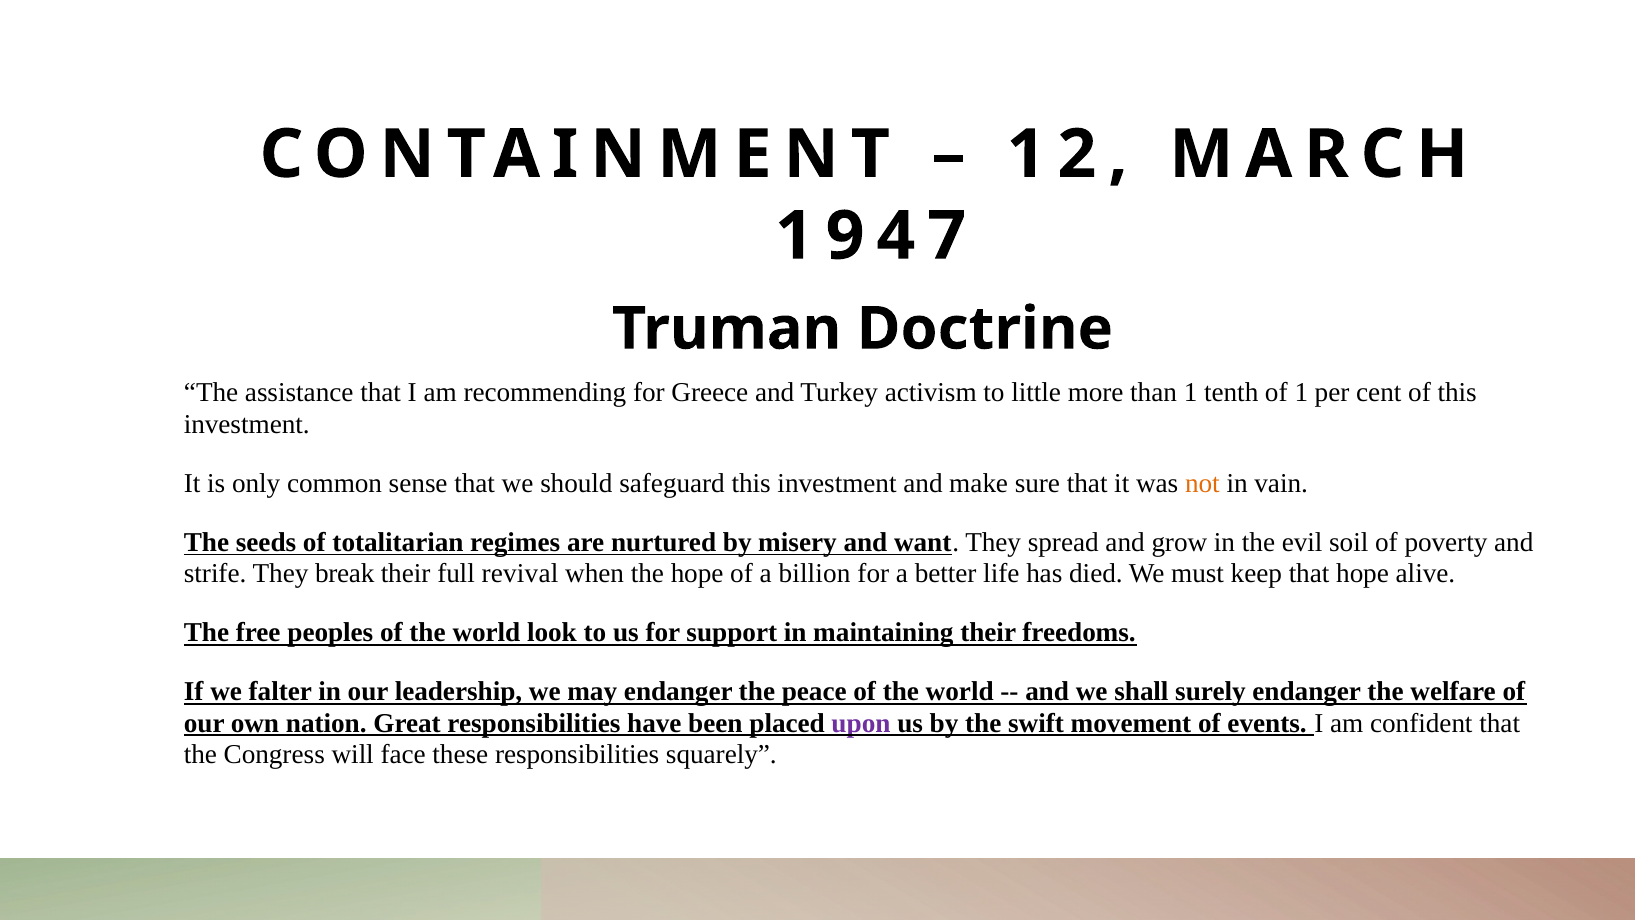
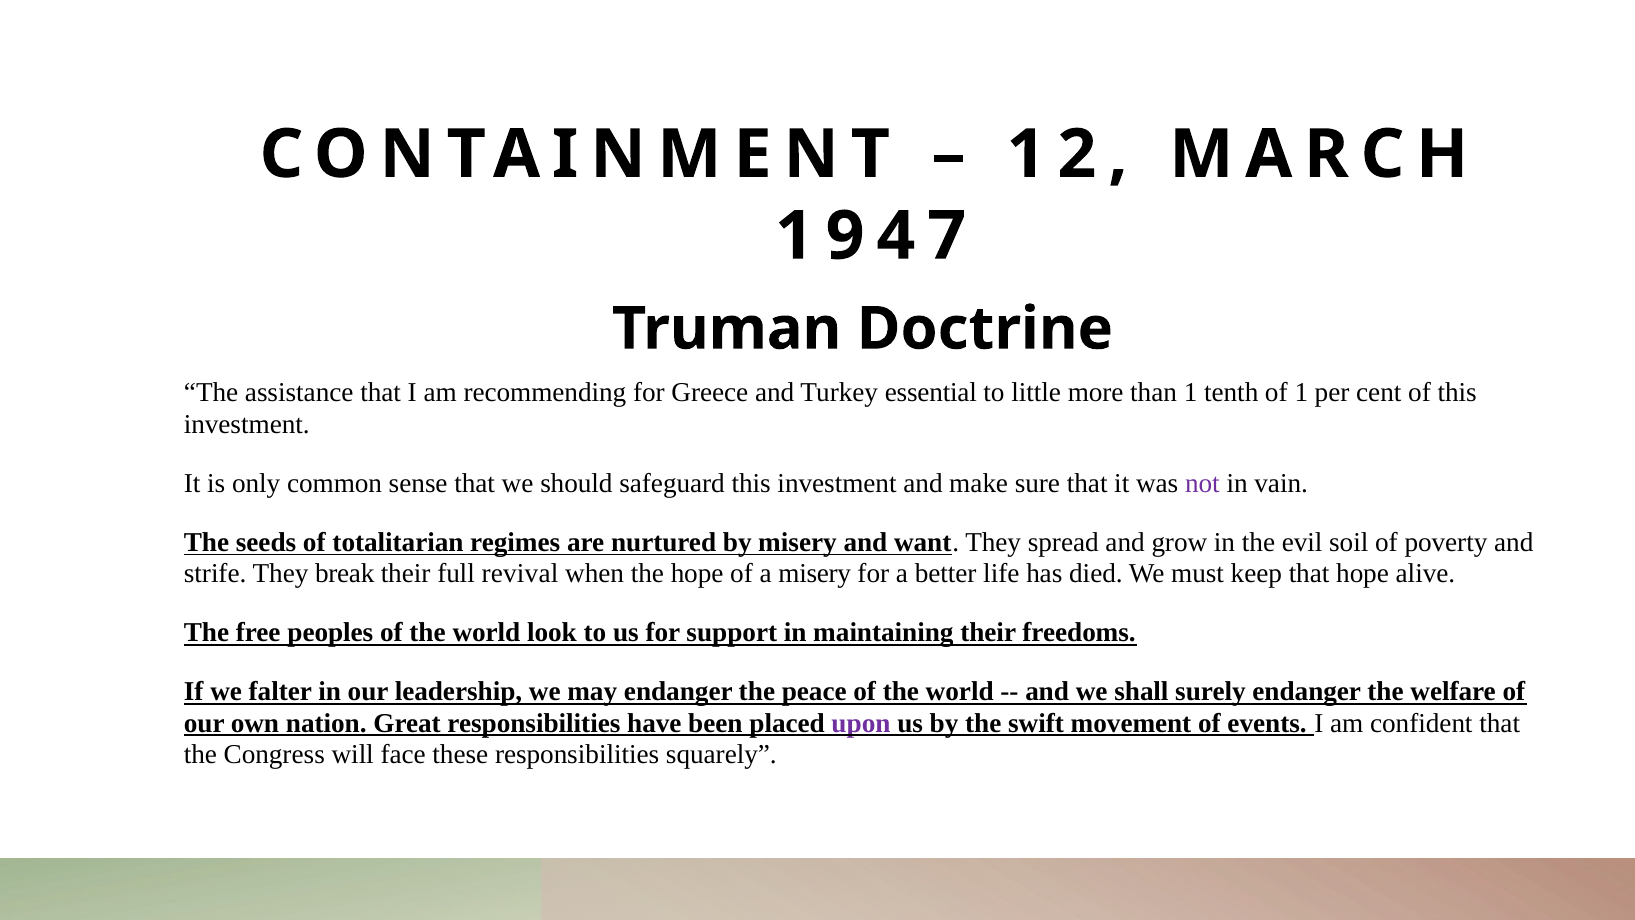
activism: activism -> essential (931, 393)
not colour: orange -> purple (1202, 483)
a billion: billion -> misery (815, 574)
